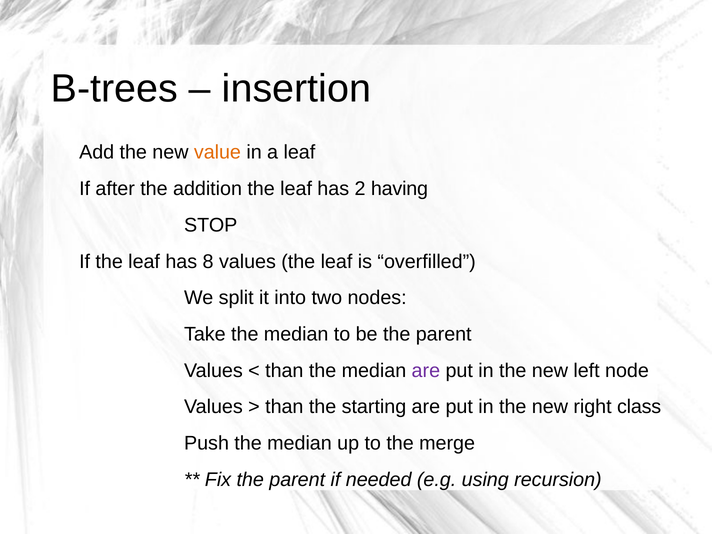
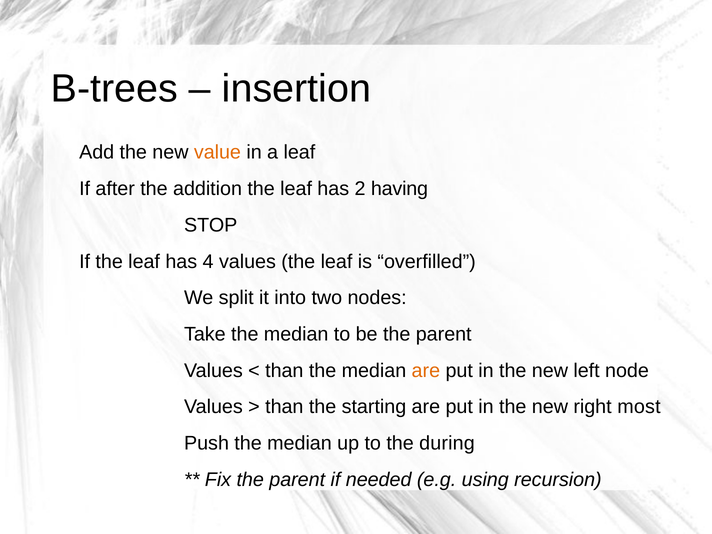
8: 8 -> 4 (208, 261)
are colour: purple -> orange (426, 371)
class: class -> most (639, 407)
merge: merge -> during (447, 443)
